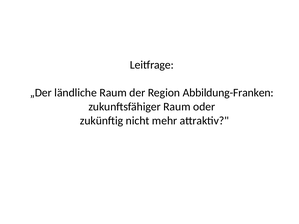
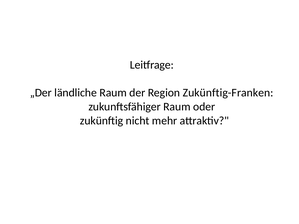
Abbildung-Franken: Abbildung-Franken -> Zukünftig-Franken (228, 93)
